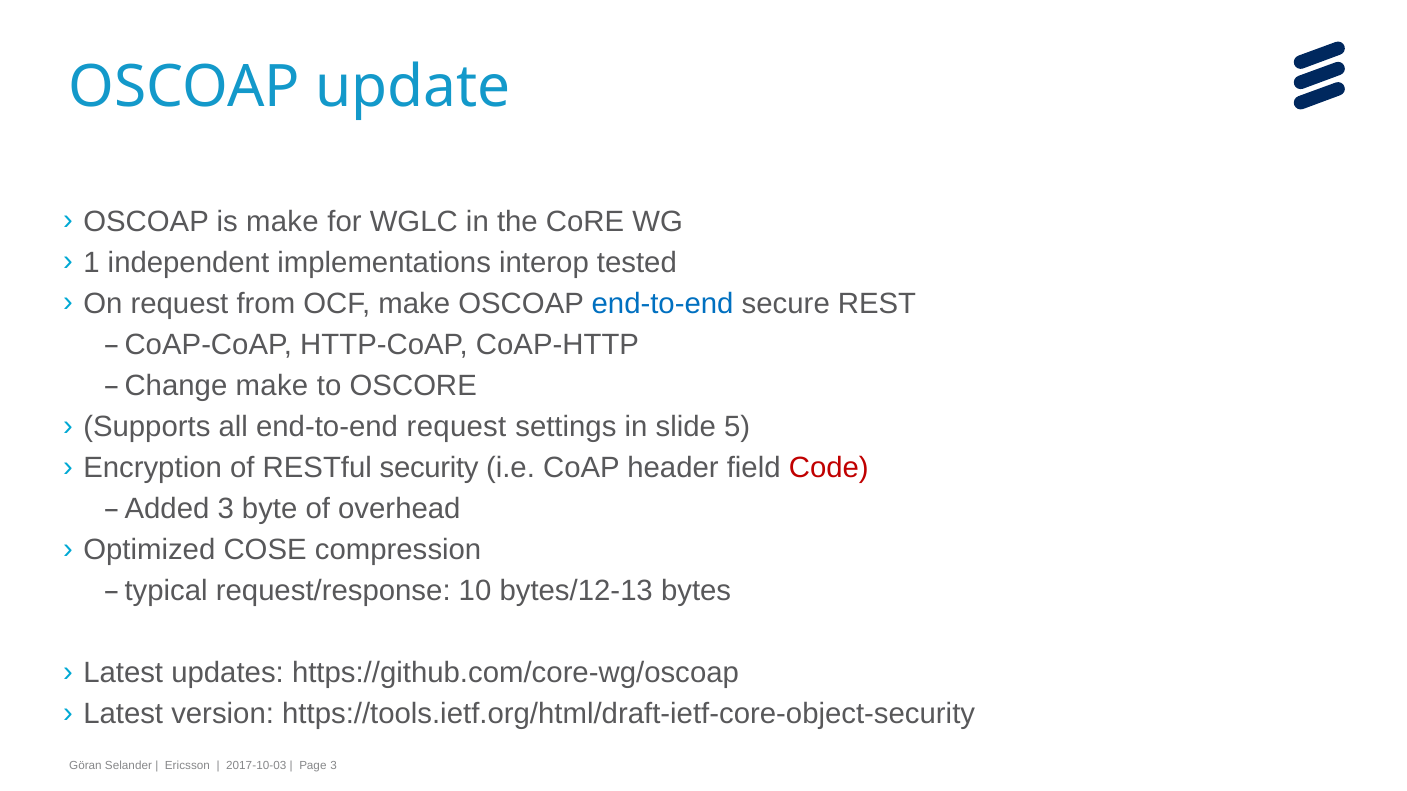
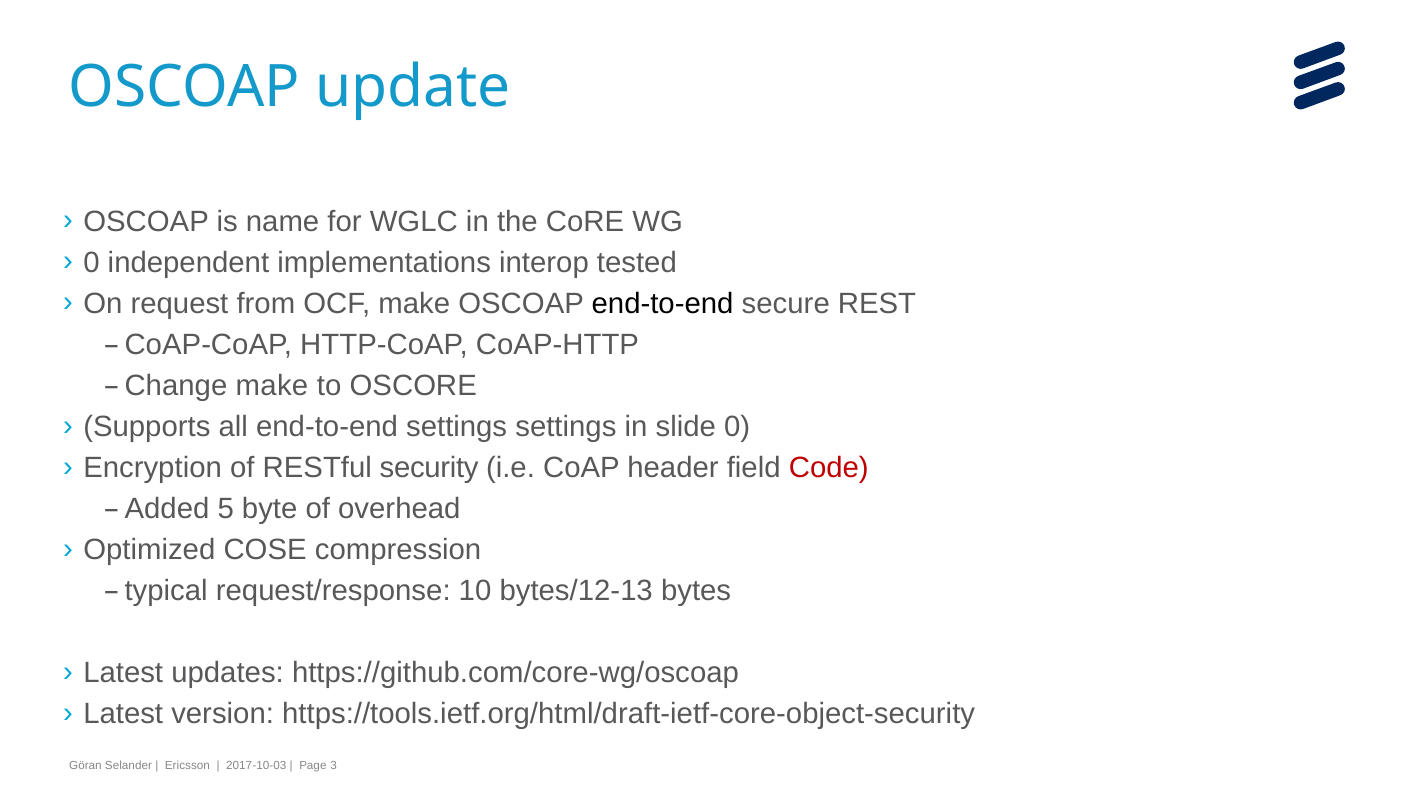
is make: make -> name (283, 222)
1: 1 -> 0 (91, 263)
end-to-end colour: blue -> black (663, 304)
end-to-end request: request -> settings (457, 427)
slide 5: 5 -> 0 (737, 427)
Added 3: 3 -> 5 (226, 509)
